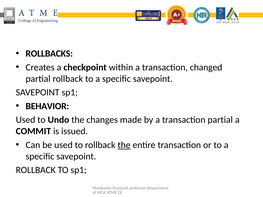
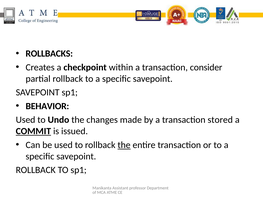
changed: changed -> consider (206, 67)
transaction partial: partial -> stored (220, 120)
COMMIT underline: none -> present (33, 131)
